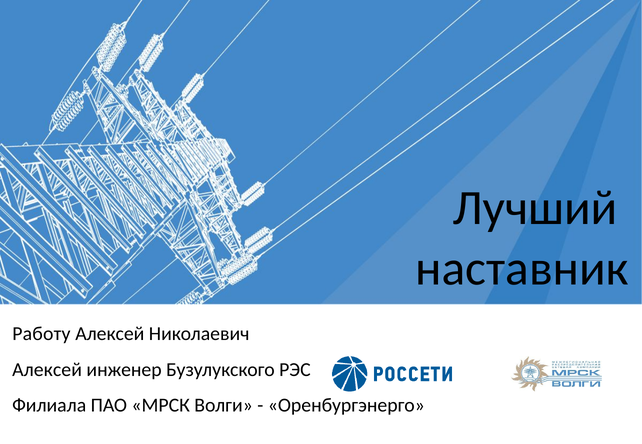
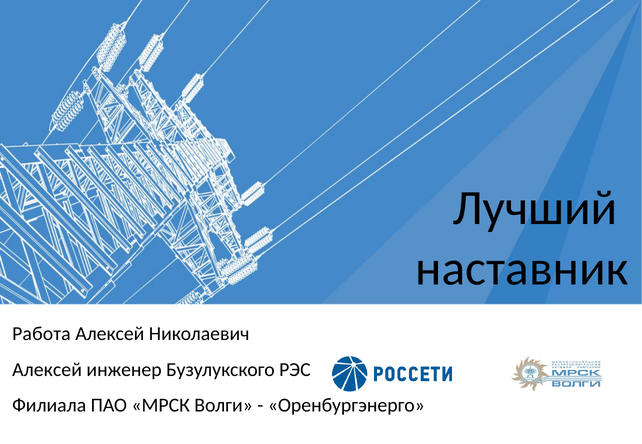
Работу: Работу -> Работа (41, 334)
